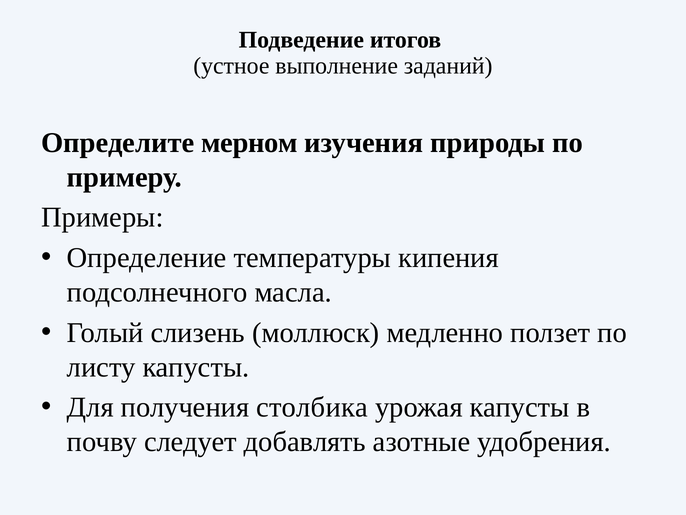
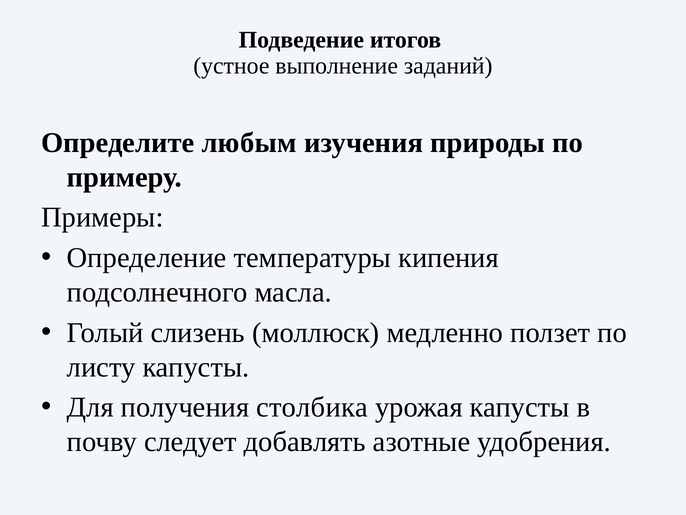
мерном: мерном -> любым (249, 143)
